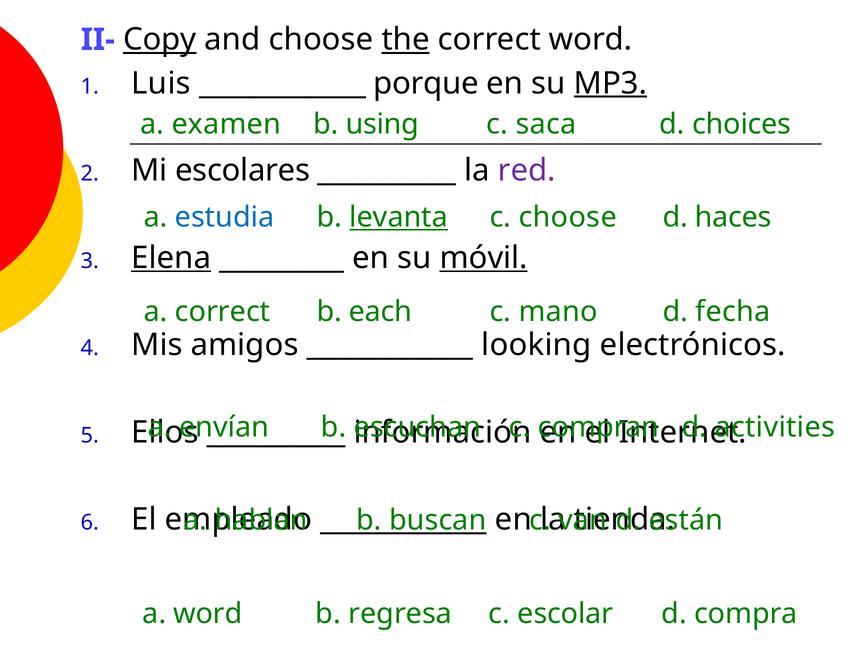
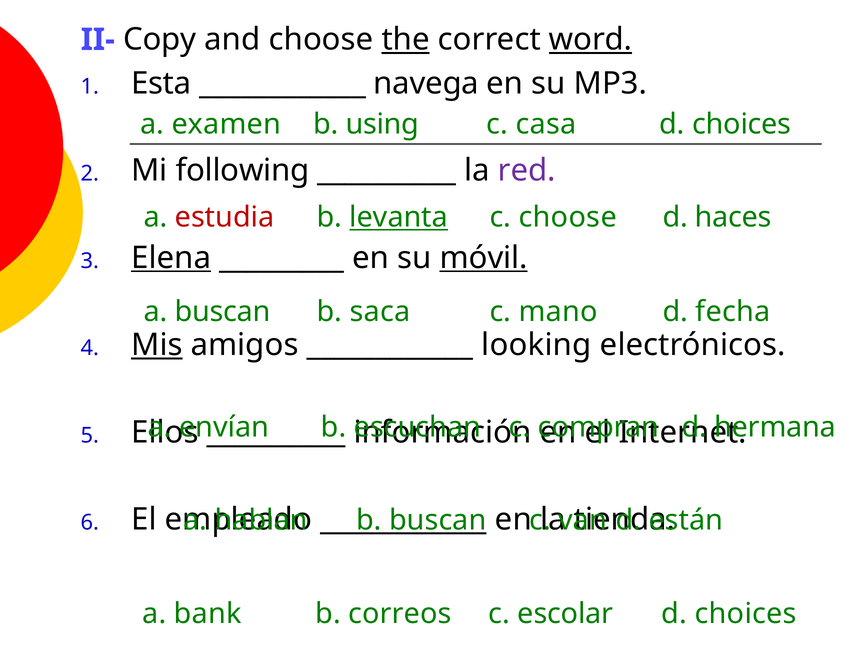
Copy underline: present -> none (160, 40)
word underline: none -> present (591, 40)
Luis: Luis -> Esta (161, 83)
porque: porque -> navega (426, 83)
MP3 underline: present -> none (610, 83)
saca: saca -> casa (546, 124)
escolares: escolares -> following (243, 171)
estudia colour: blue -> red (225, 218)
a correct: correct -> buscan (223, 312)
each: each -> saca (380, 312)
Mis underline: none -> present (157, 346)
activities: activities -> hermana (775, 428)
a word: word -> bank (208, 615)
regresa: regresa -> correos (400, 615)
compra: compra -> choices (746, 615)
